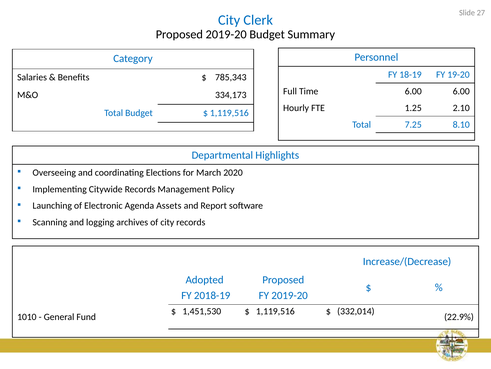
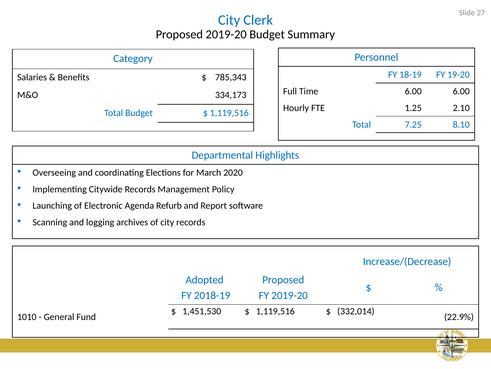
Assets: Assets -> Refurb (169, 205)
